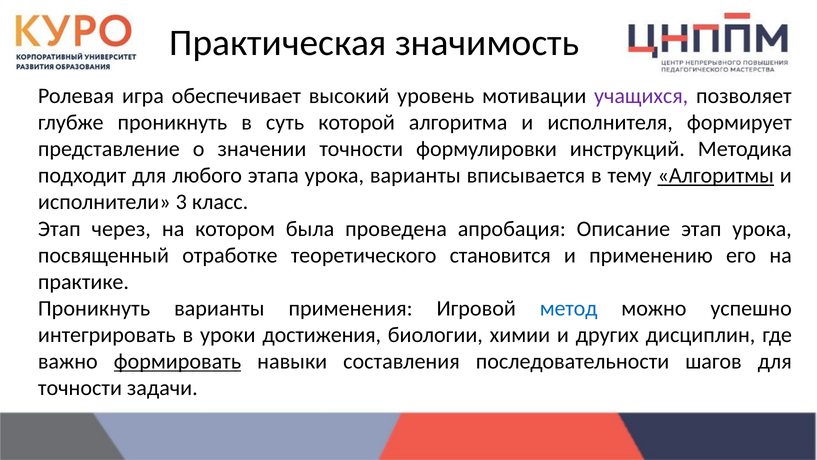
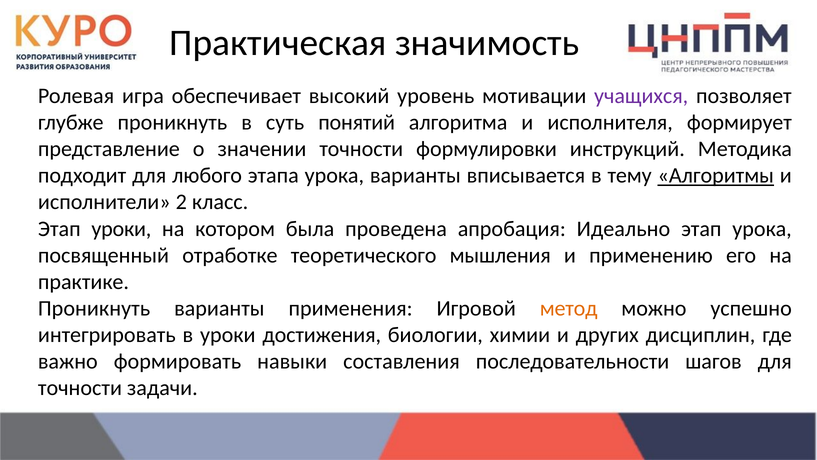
которой: которой -> понятий (357, 122)
3: 3 -> 2 (181, 202)
Этап через: через -> уроки (121, 229)
Описание: Описание -> Идеально (623, 229)
становится: становится -> мышления (500, 255)
метод colour: blue -> orange (569, 308)
формировать underline: present -> none (177, 361)
